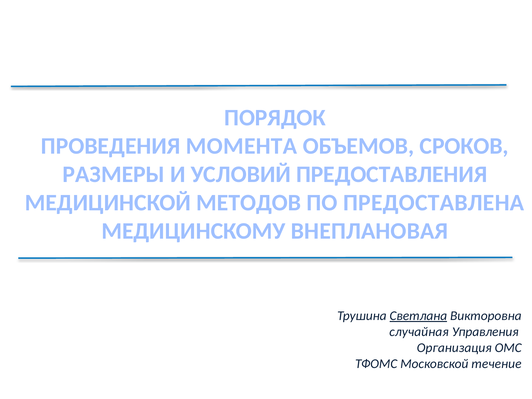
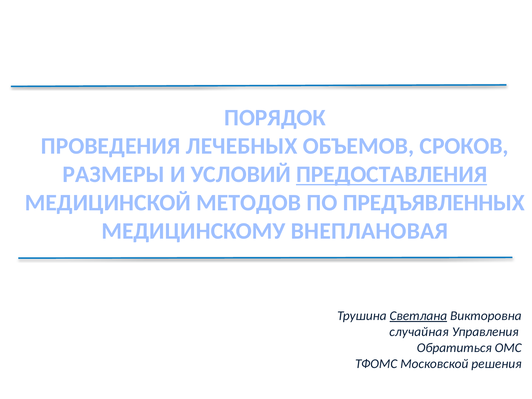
МОМЕНТА: МОМЕНТА -> ЛЕЧЕБНЫХ (242, 146)
ПРЕДОСТАВЛЕНИЯ underline: none -> present (392, 174)
ПРЕДОСТАВЛЕНА: ПРЕДОСТАВЛЕНА -> ПРЕДЪЯВЛЕННЫХ (434, 203)
Организация: Организация -> Обратиться (454, 348)
течение: течение -> решения (496, 364)
